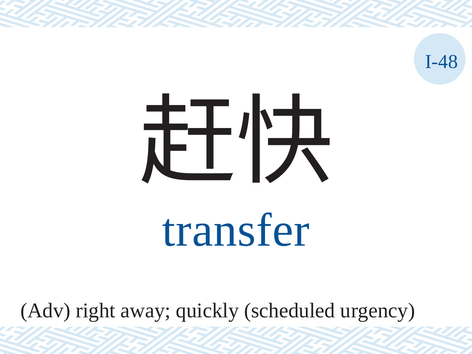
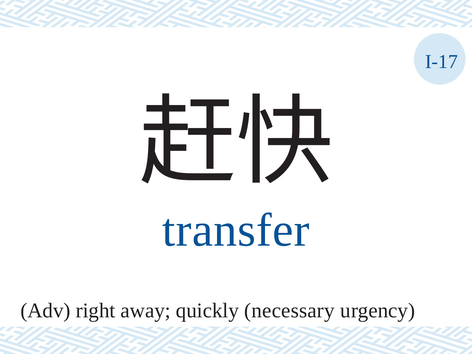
I-48: I-48 -> I-17 (441, 62)
scheduled: scheduled -> necessary (289, 311)
